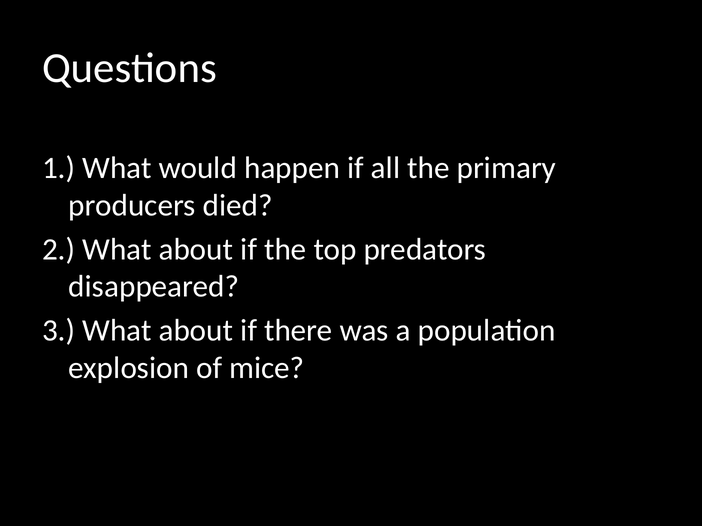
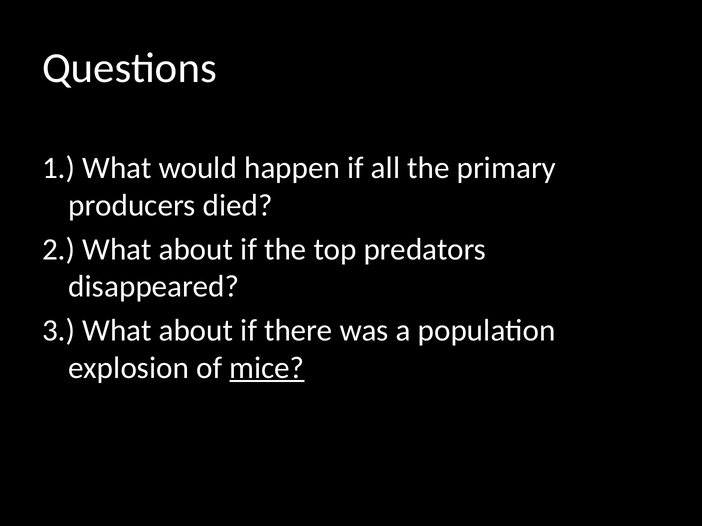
mice underline: none -> present (267, 368)
